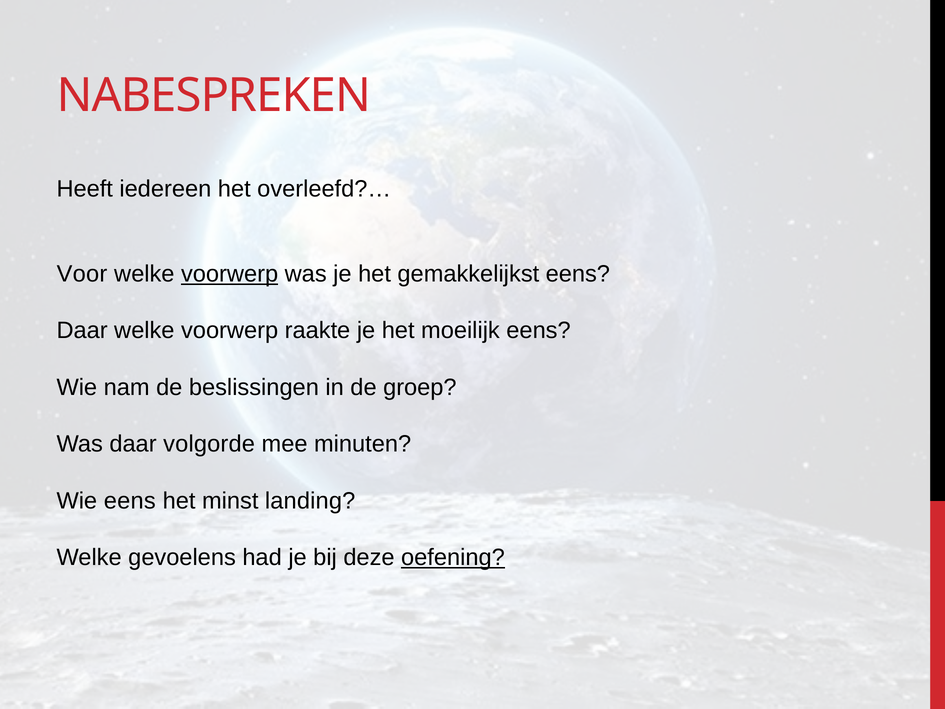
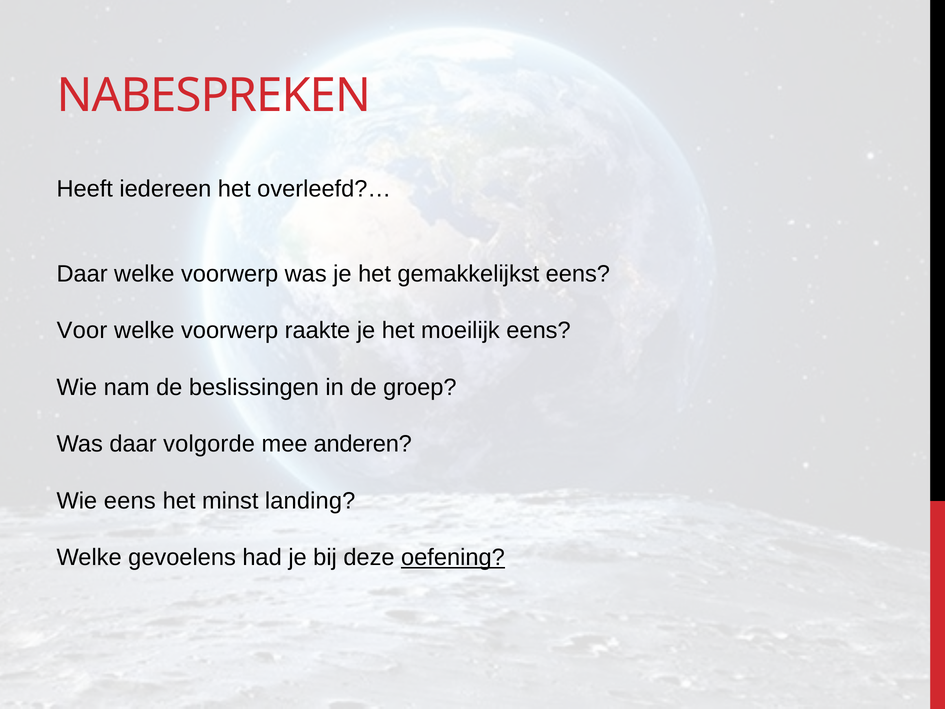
Voor: Voor -> Daar (82, 274)
voorwerp underline: present -> none (230, 274)
Daar: Daar -> Voor (82, 331)
minuten: minuten -> anderen (363, 444)
